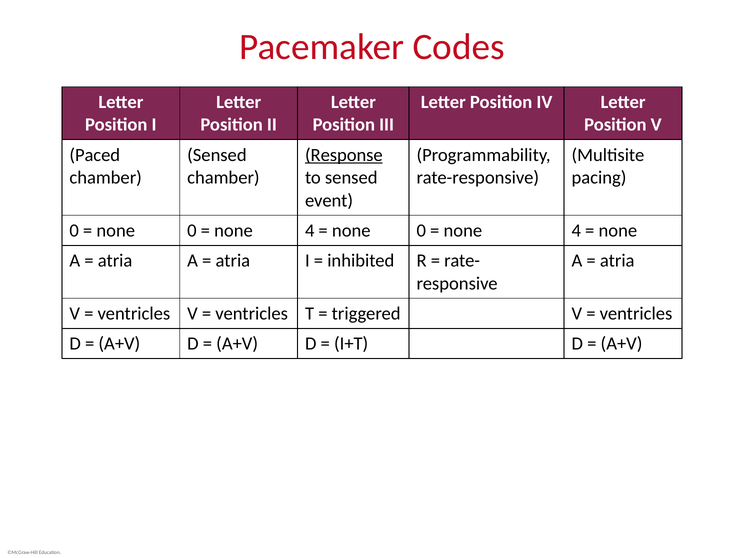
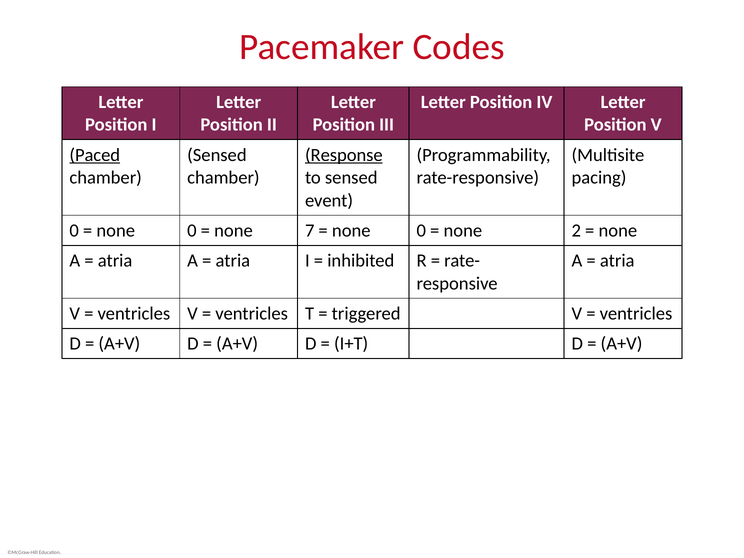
Paced underline: none -> present (95, 155)
4: 4 -> 7 (310, 231)
4: 4 -> 2 (576, 231)
